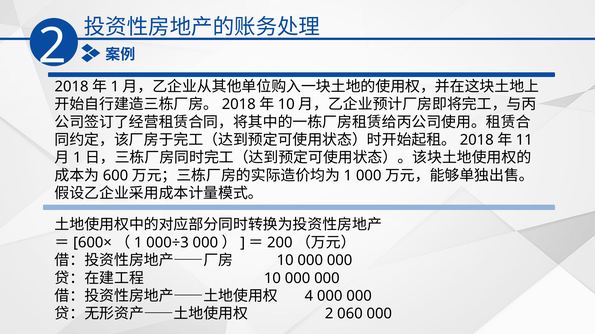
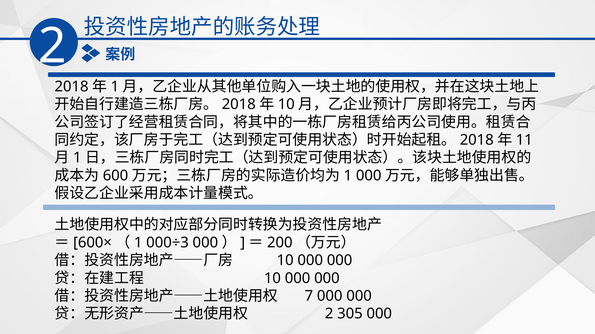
4: 4 -> 7 (309, 297)
060: 060 -> 305 (350, 314)
